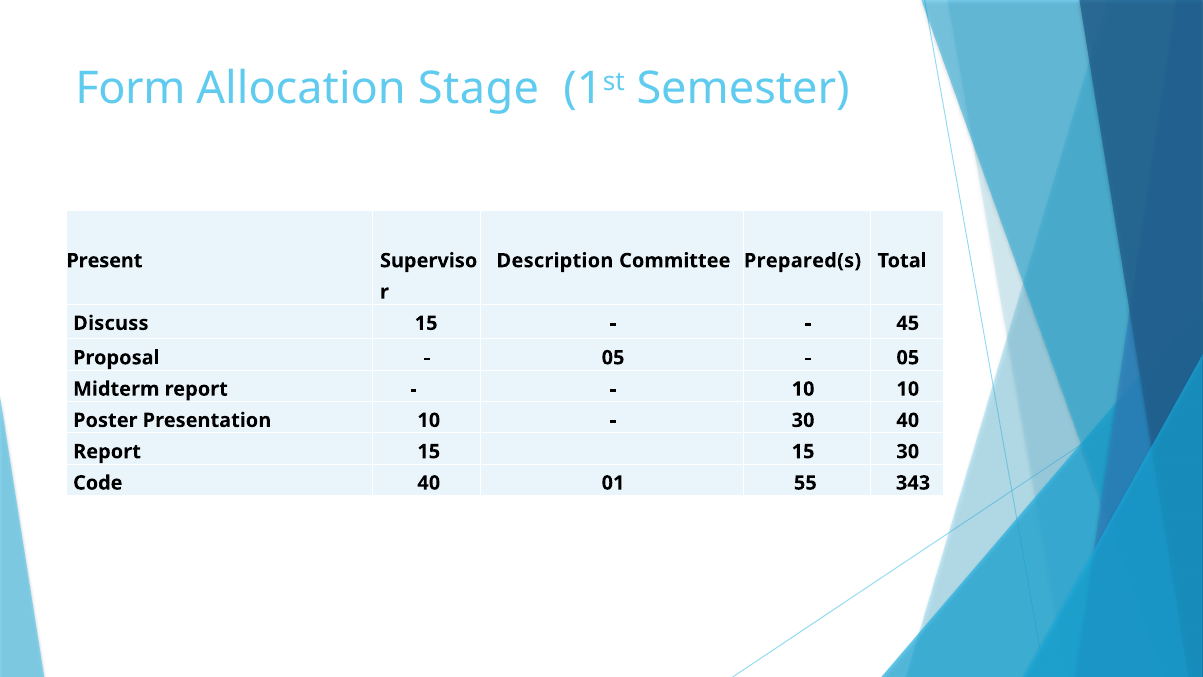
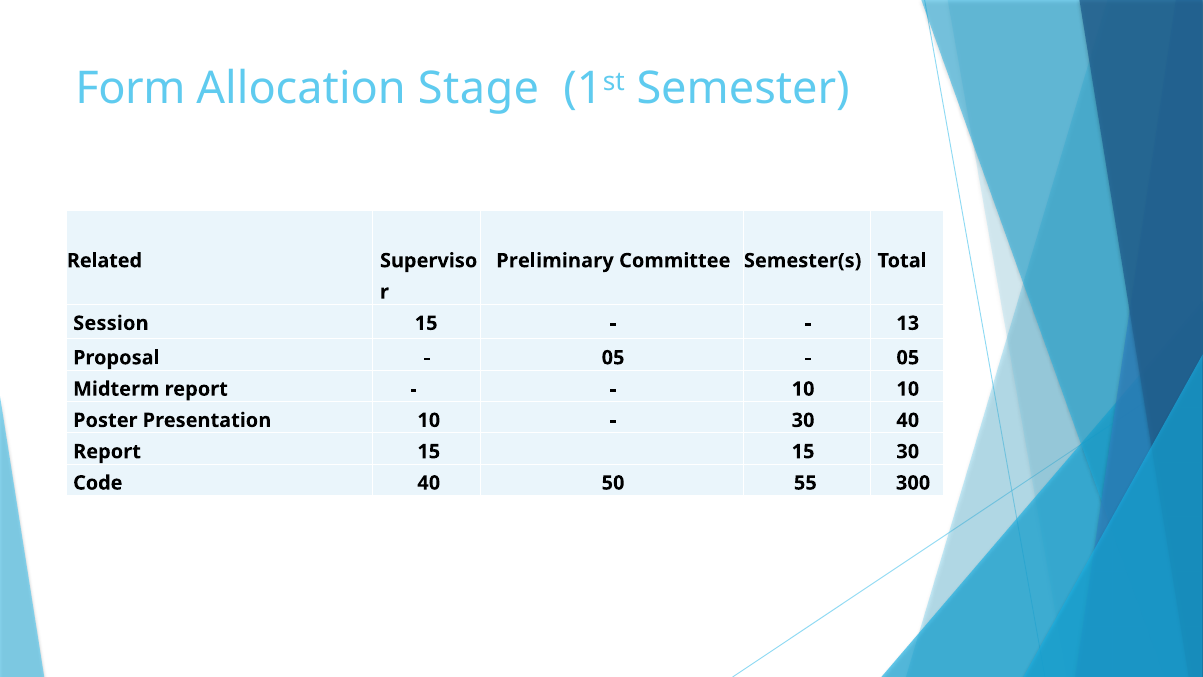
Present: Present -> Related (104, 261)
Description: Description -> Preliminary (555, 261)
Prepared(s: Prepared(s -> Semester(s (803, 261)
Discuss: Discuss -> Session (111, 323)
45: 45 -> 13 (908, 323)
01: 01 -> 50 (613, 483)
343: 343 -> 300 (913, 483)
